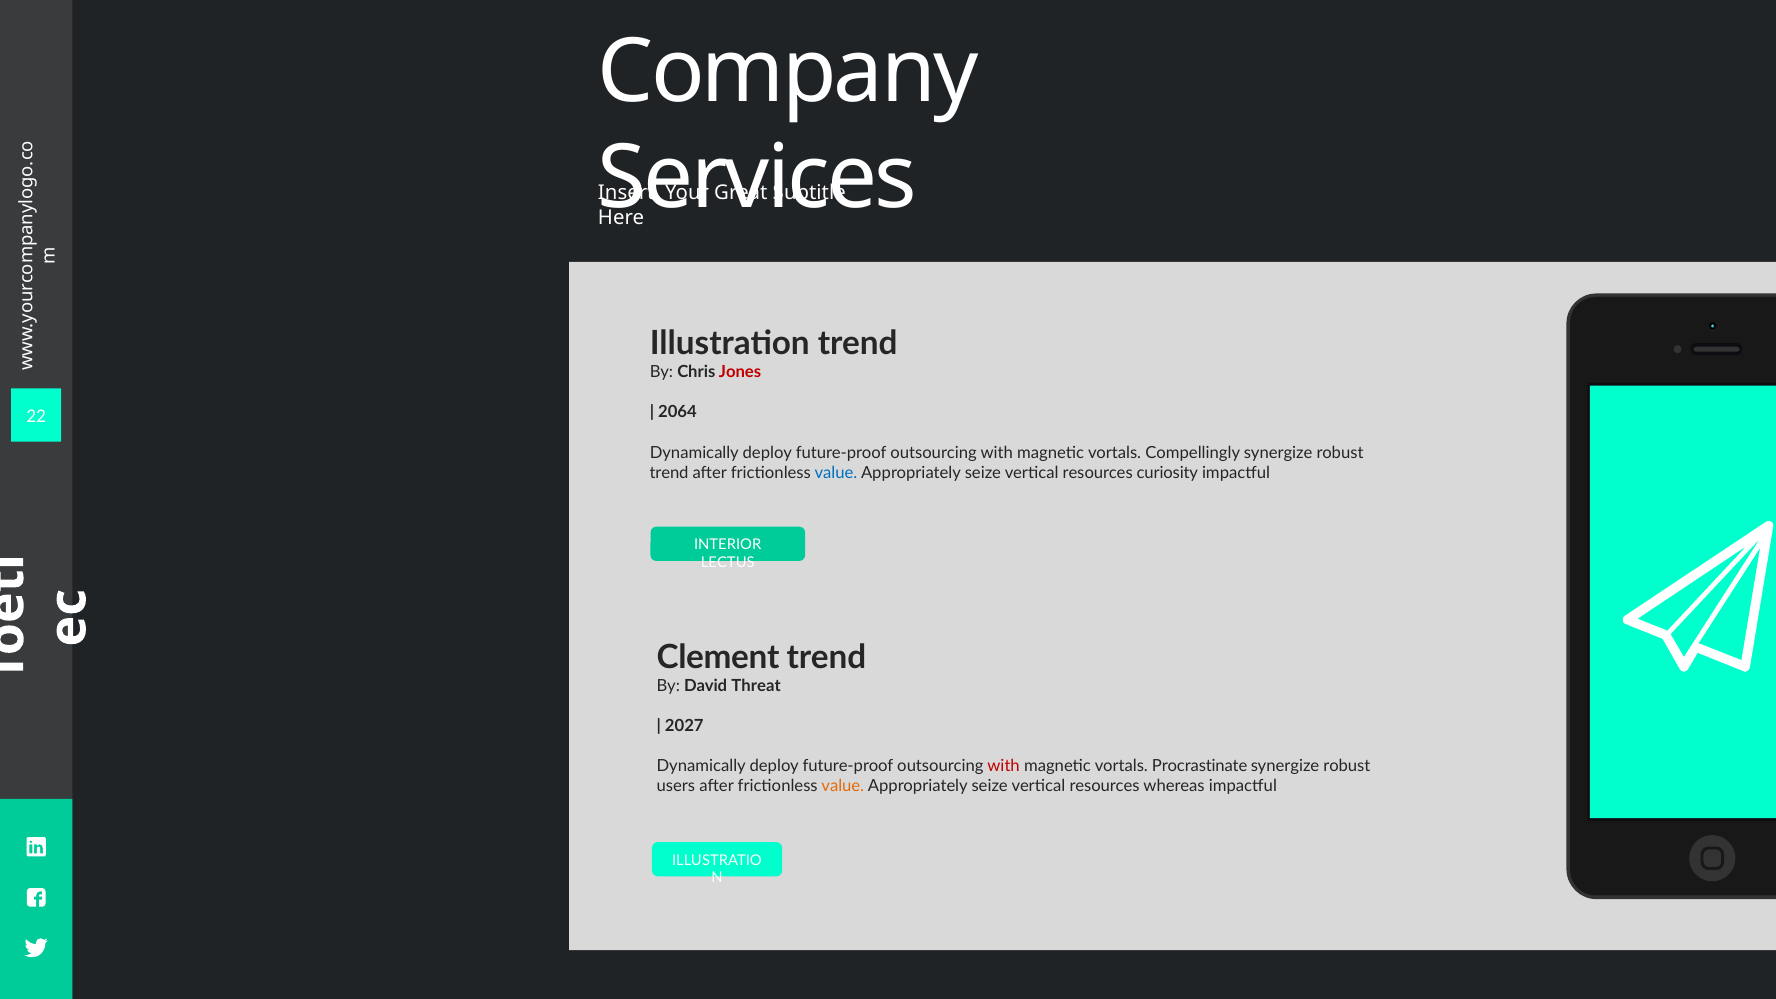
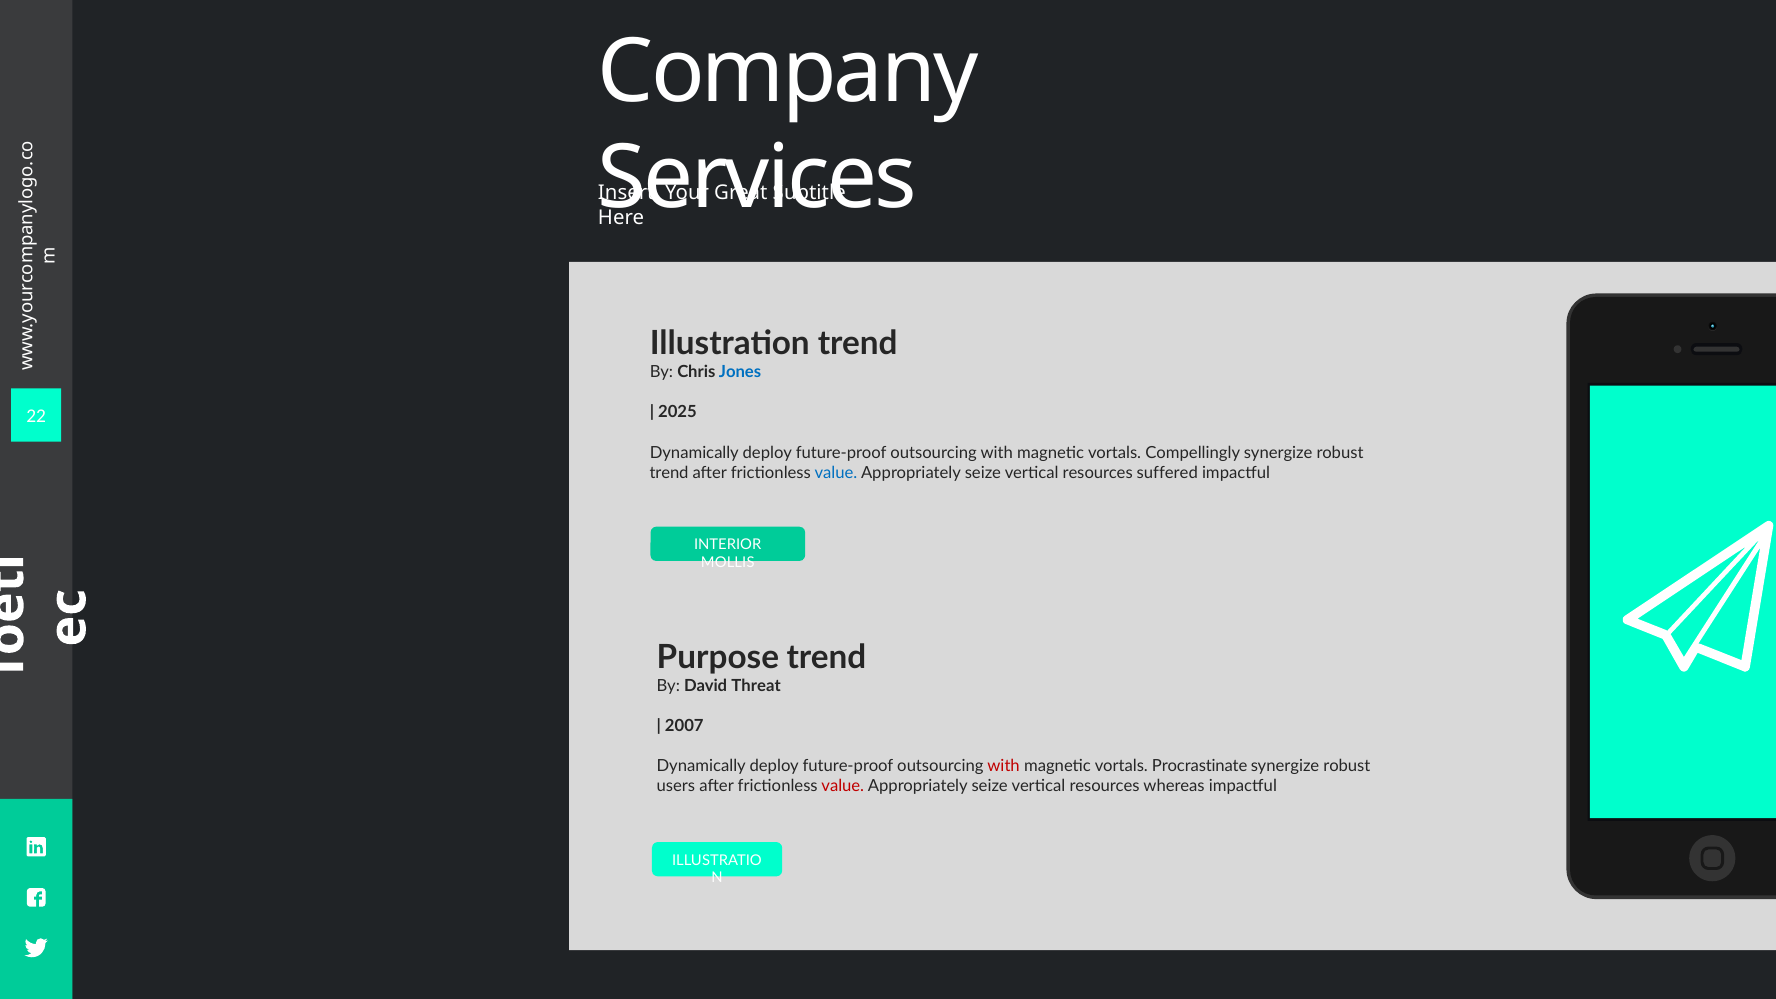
Jones colour: red -> blue (740, 372)
2064: 2064 -> 2025 (677, 412)
curiosity: curiosity -> suffered (1167, 473)
LECTUS: LECTUS -> MOLLIS (728, 563)
Clement: Clement -> Purpose (718, 657)
2027: 2027 -> 2007 (684, 726)
value colour: orange -> red (843, 786)
